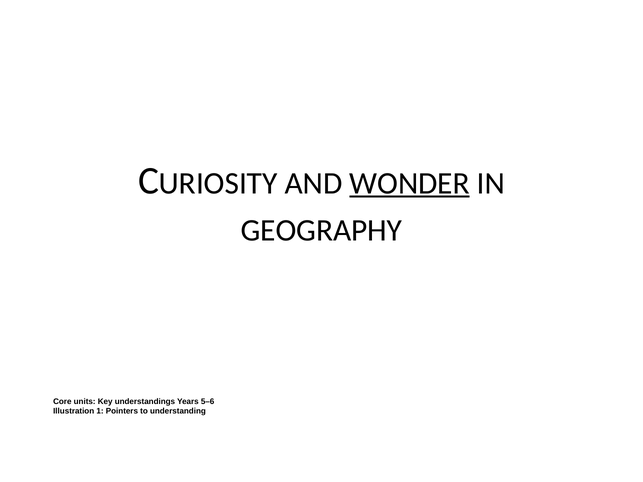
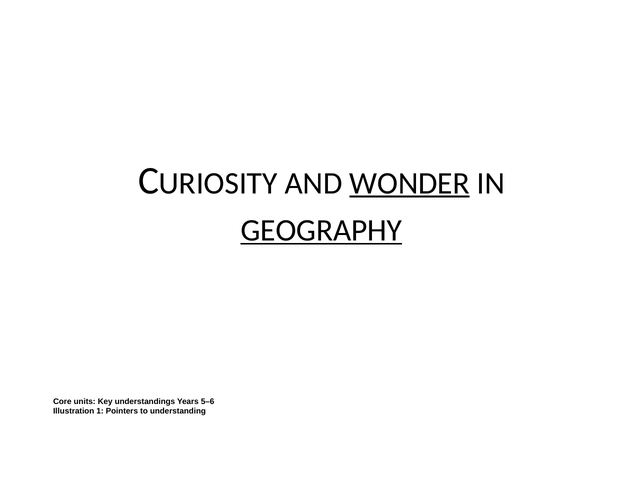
GEOGRAPHY underline: none -> present (321, 230)
